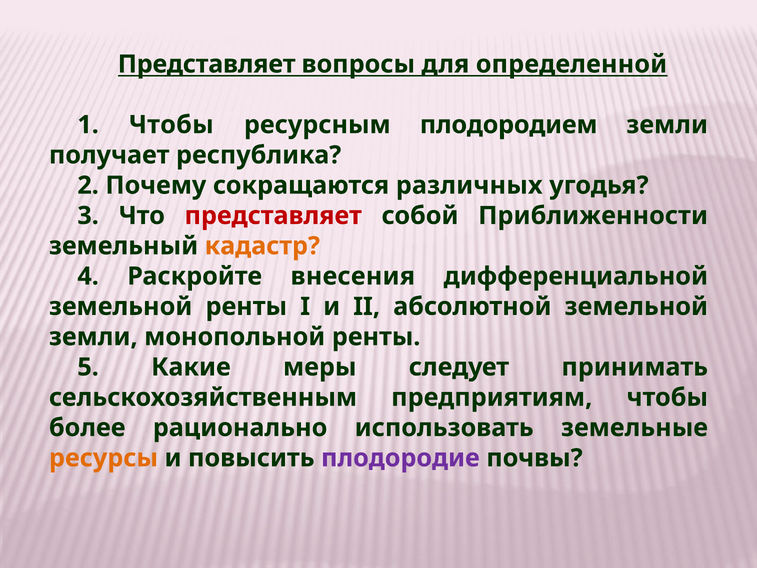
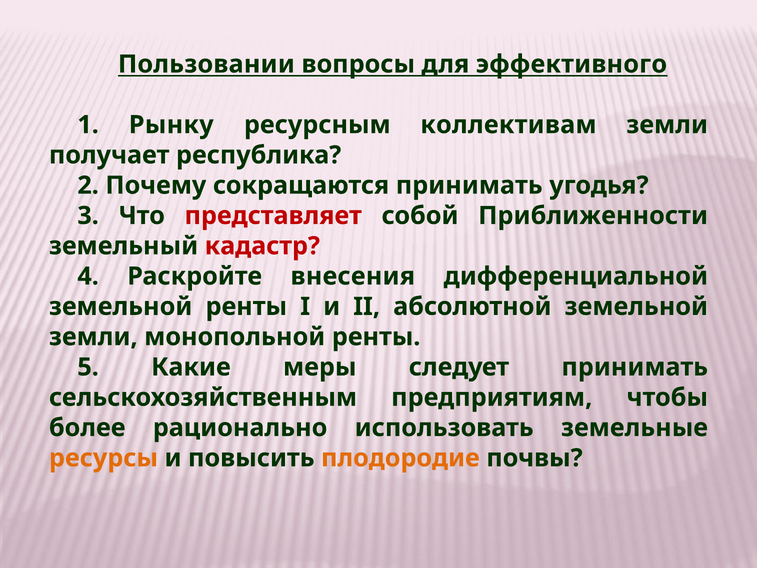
Представляет: Представляет -> Пользовании (206, 64)
определенной: определенной -> эффективного (571, 64)
1 Чтобы: Чтобы -> Рынку (171, 125)
плодородием: плодородием -> коллективам (508, 125)
сокращаются различных: различных -> принимать (469, 185)
кадастр colour: orange -> red (262, 246)
плодородие colour: purple -> orange (400, 458)
